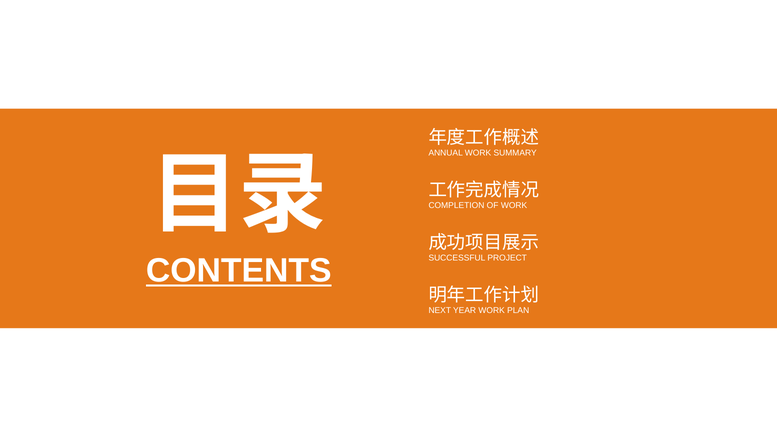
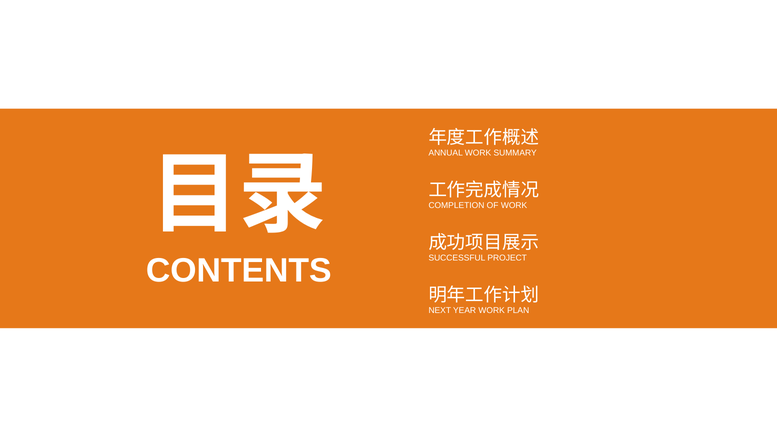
CONTENTS underline: present -> none (239, 271)
